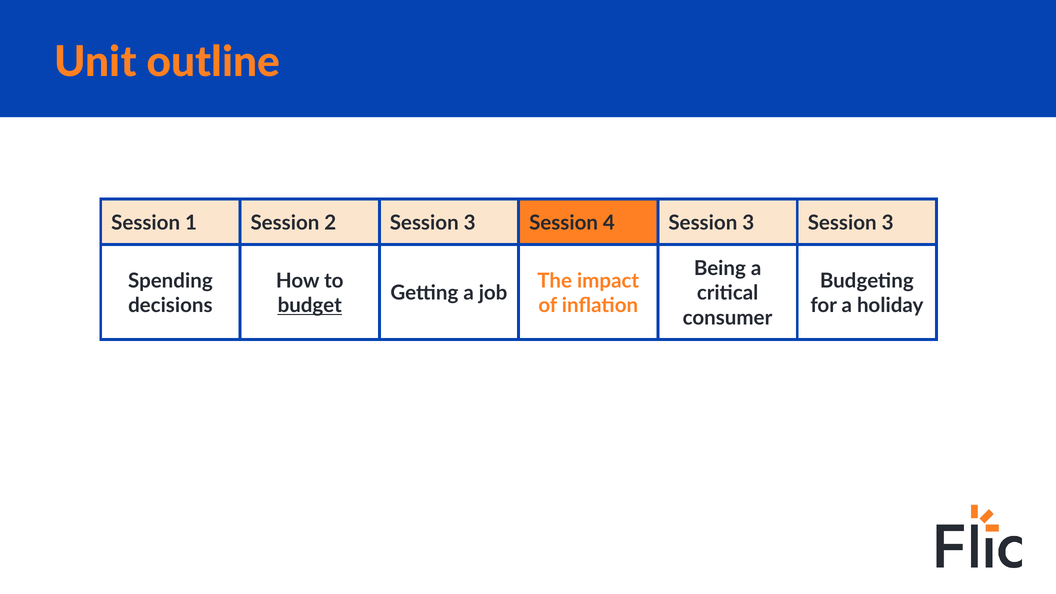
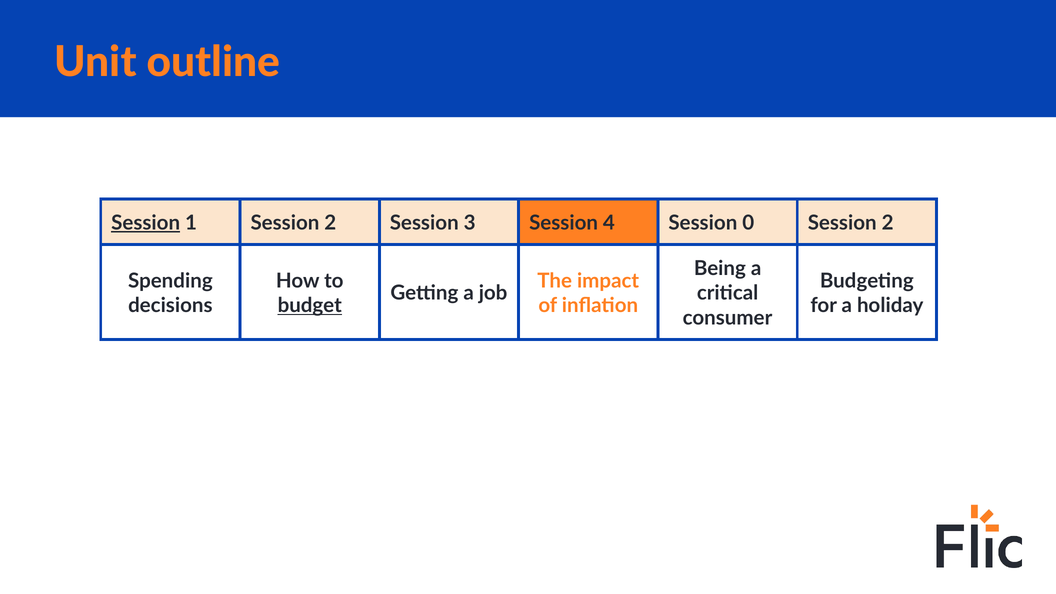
Session underline: none -> present (146, 223)
4 Session 3: 3 -> 0 (748, 223)
3: 3 -> 2 (888, 223)
